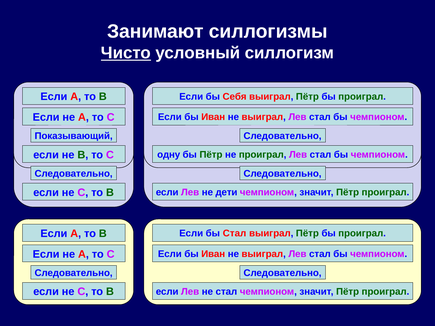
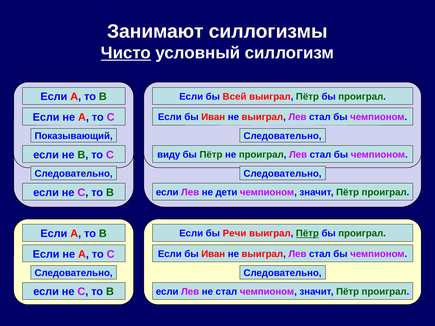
Себя: Себя -> Всей (235, 97)
одну: одну -> виду (169, 155)
бы Стал: Стал -> Речи (235, 234)
Пётр underline: none -> present (307, 234)
